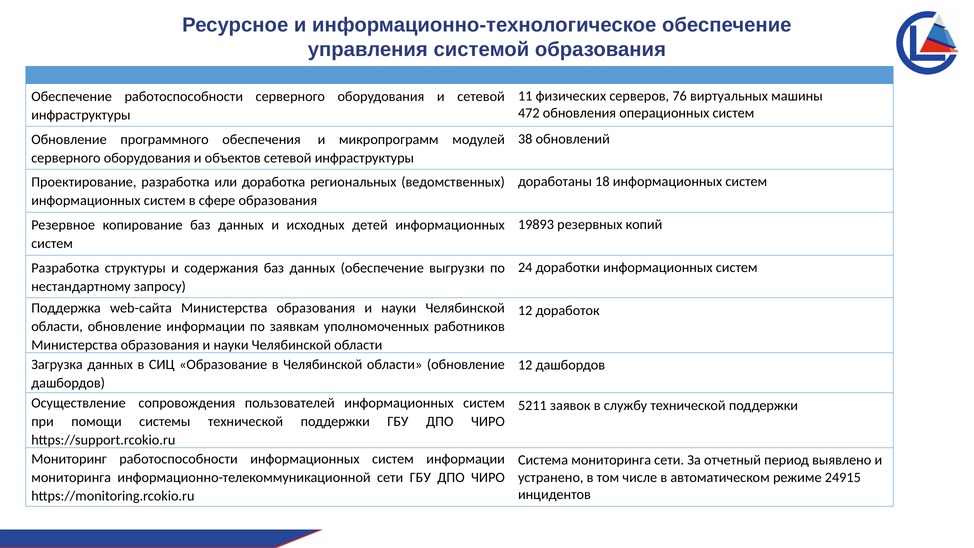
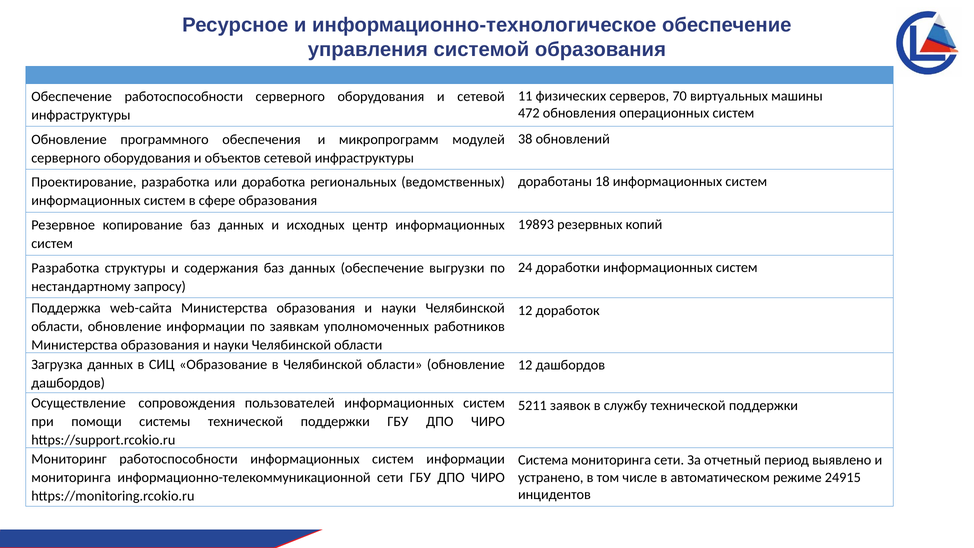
76: 76 -> 70 (680, 96)
детей: детей -> центр (370, 225)
